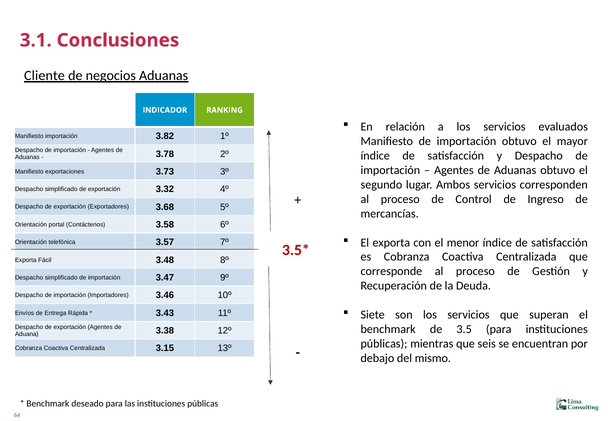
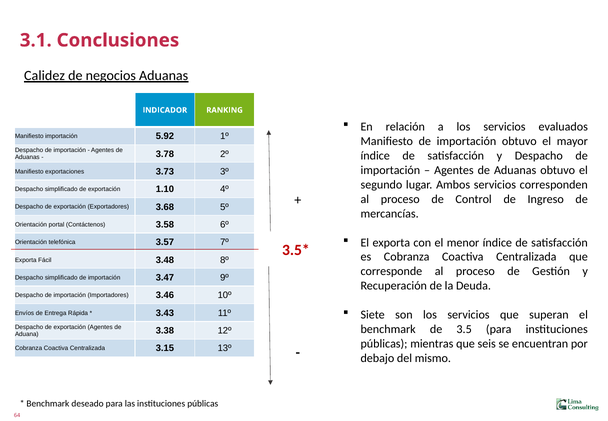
Cliente: Cliente -> Calidez (45, 76)
3.82: 3.82 -> 5.92 (165, 136)
3.32: 3.32 -> 1.10 (165, 189)
